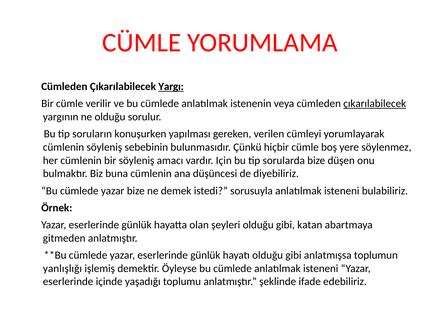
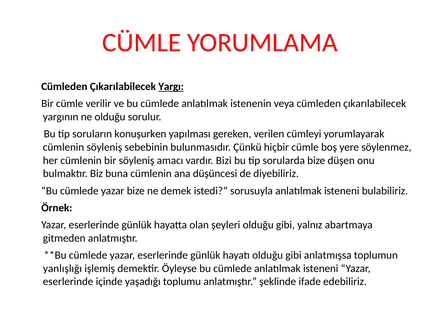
çıkarılabilecek underline: present -> none (375, 104)
Için: Için -> Bizi (224, 160)
katan: katan -> yalnız (310, 225)
